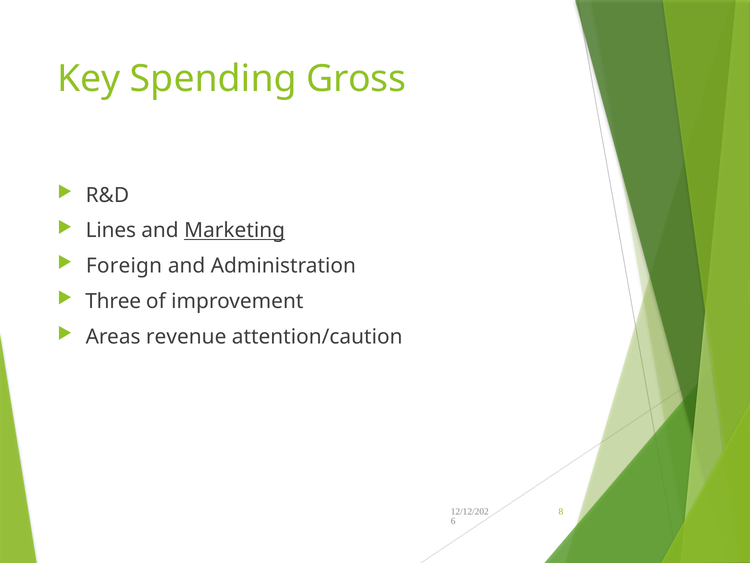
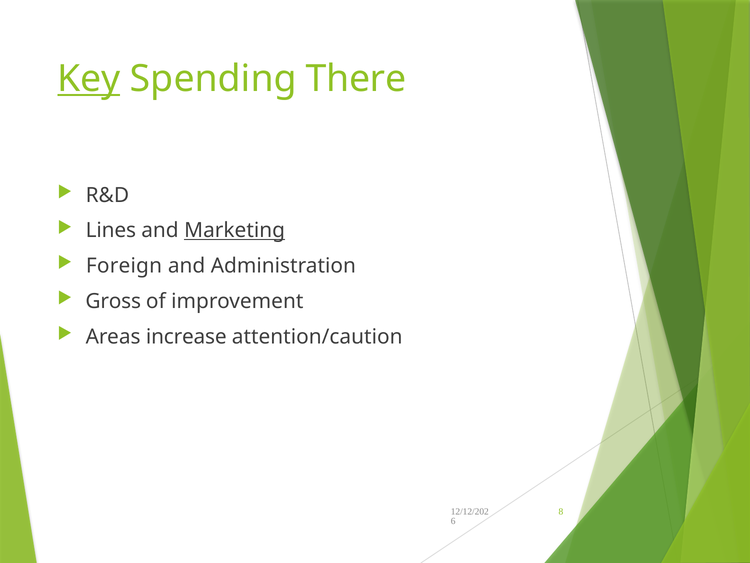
Key underline: none -> present (89, 79)
Gross: Gross -> There (356, 79)
Three: Three -> Gross (113, 301)
revenue: revenue -> increase (186, 337)
